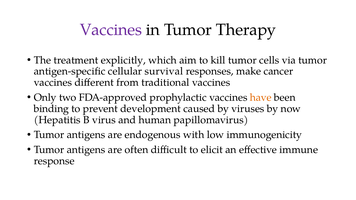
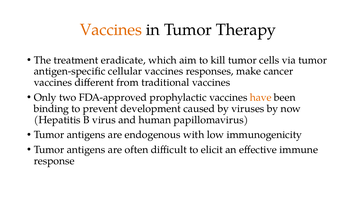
Vaccines colour: purple -> orange (111, 30)
explicitly: explicitly -> eradicate (123, 60)
cellular survival: survival -> vaccines (164, 71)
